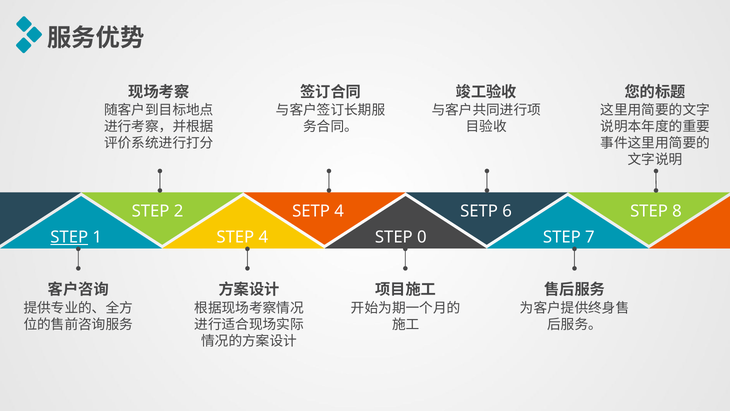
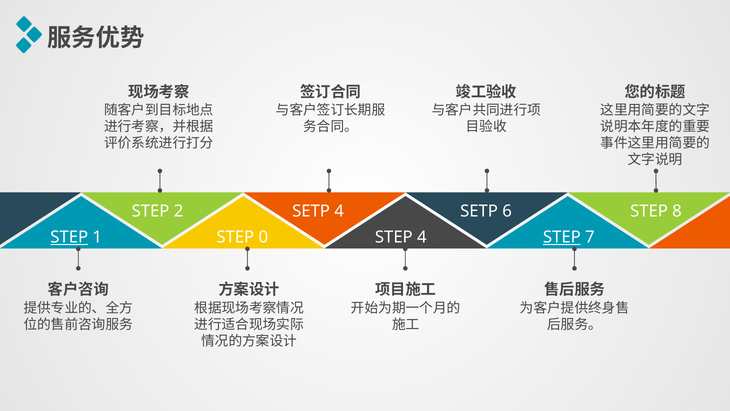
STEP 4: 4 -> 0 (263, 237)
STEP 0: 0 -> 4 (422, 237)
STEP underline: none -> present (562, 237)
